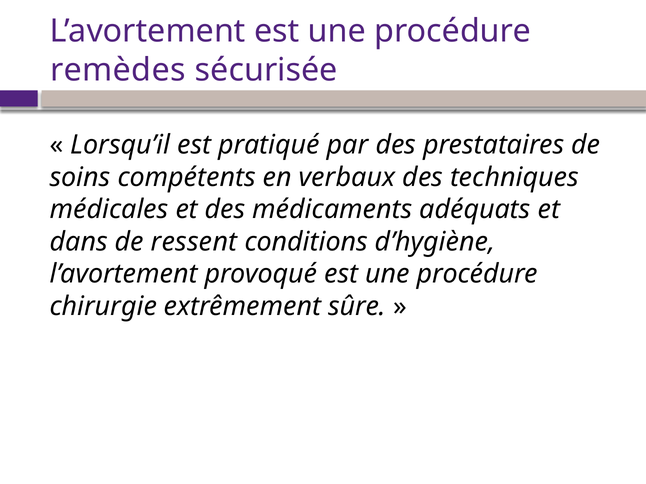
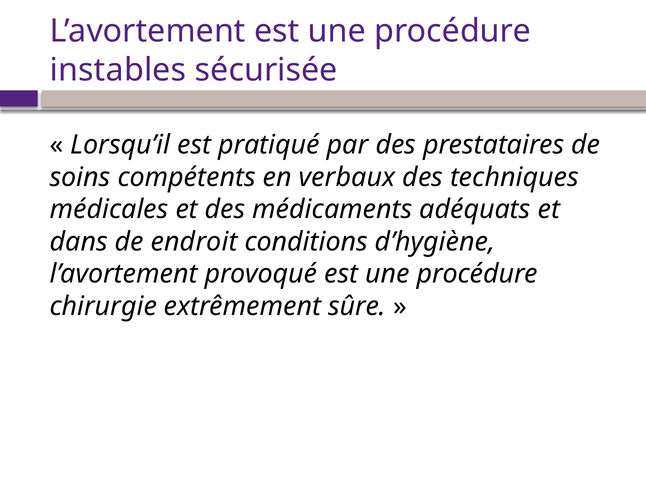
remèdes: remèdes -> instables (118, 70)
ressent: ressent -> endroit (194, 242)
